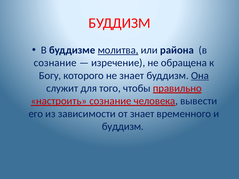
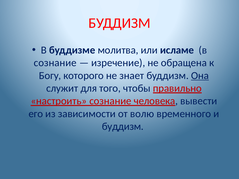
молитва underline: present -> none (118, 50)
района: района -> исламе (177, 50)
от знает: знает -> волю (142, 114)
